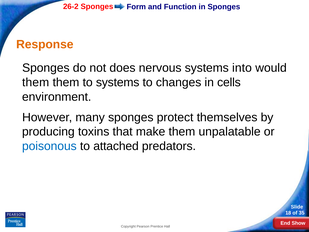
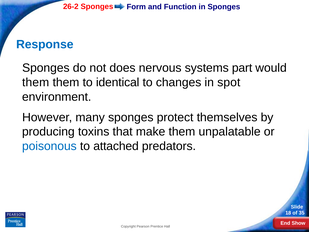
Response colour: orange -> blue (45, 44)
into: into -> part (242, 68)
to systems: systems -> identical (118, 82)
cells: cells -> spot (229, 82)
